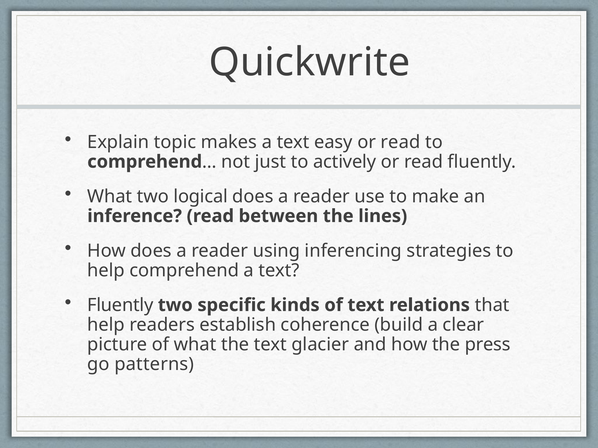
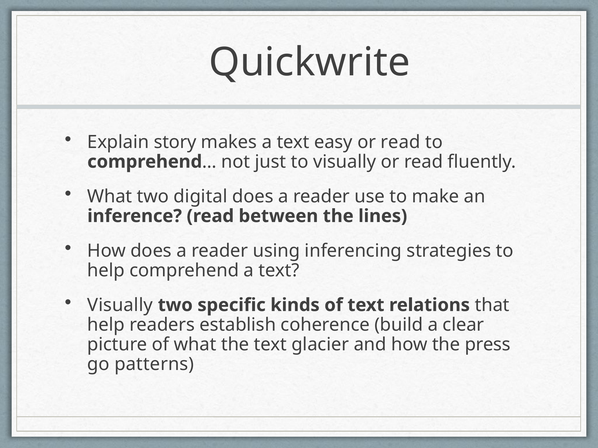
topic: topic -> story (175, 142)
to actively: actively -> visually (345, 162)
logical: logical -> digital (201, 197)
Fluently: Fluently -> Visually (120, 305)
